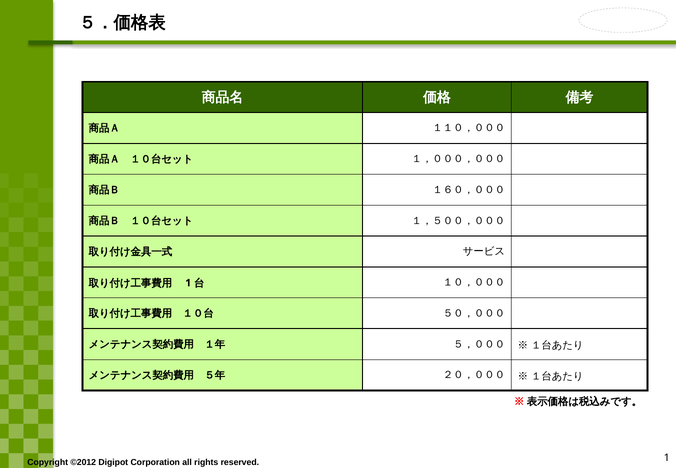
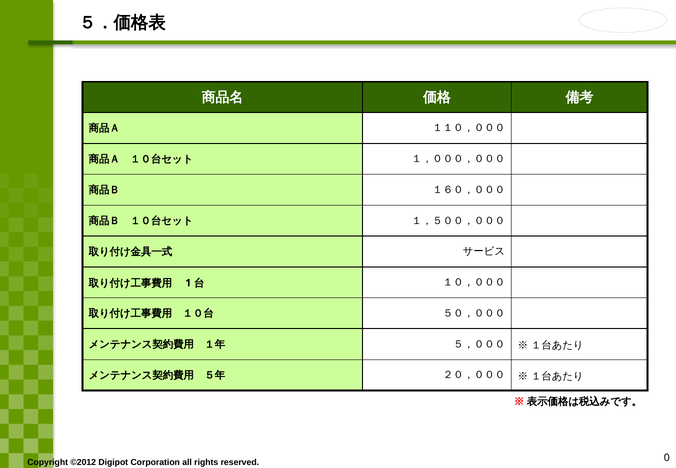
1: 1 -> 0 (667, 458)
